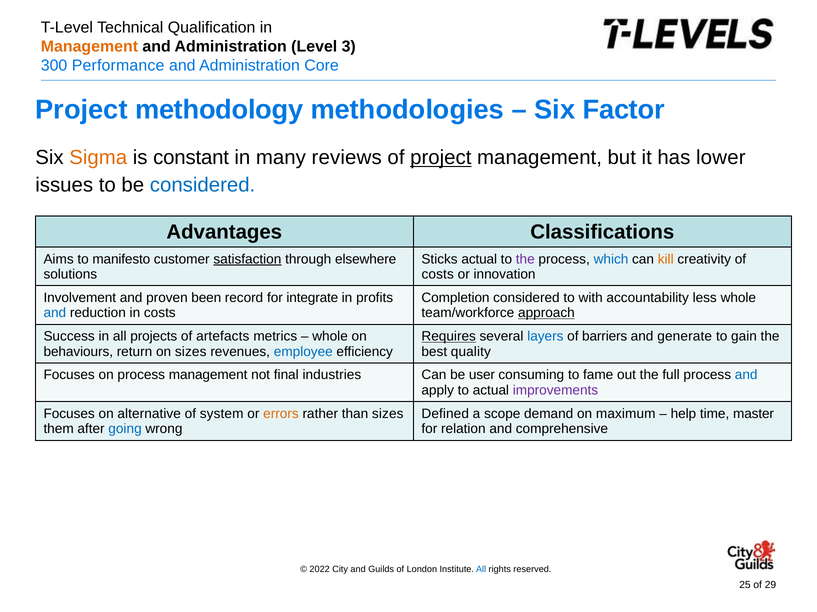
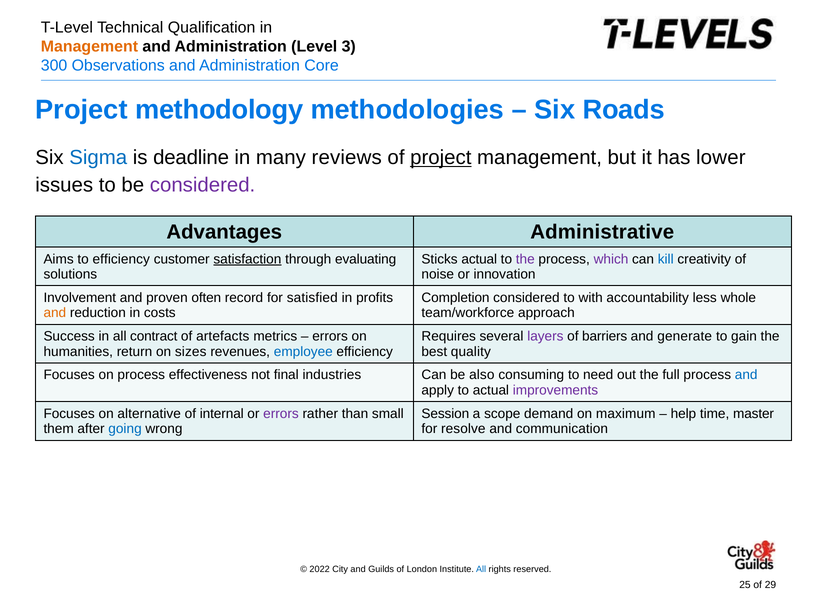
Performance: Performance -> Observations (118, 66)
Factor: Factor -> Roads (624, 110)
Sigma colour: orange -> blue (98, 158)
constant: constant -> deadline (191, 158)
considered colour: blue -> purple (203, 185)
Classifications: Classifications -> Administrative (602, 232)
to manifesto: manifesto -> efficiency (121, 259)
elsewhere: elsewhere -> evaluating (366, 259)
which colour: blue -> purple (611, 259)
kill colour: orange -> blue (666, 259)
costs: costs -> noise (438, 275)
been: been -> often (206, 298)
integrate: integrate -> satisfied (312, 298)
and colour: blue -> orange (55, 313)
approach underline: present -> none (546, 313)
projects: projects -> contract (154, 337)
whole: whole -> errors (330, 337)
Requires underline: present -> none (449, 337)
layers colour: blue -> purple (545, 337)
behaviours: behaviours -> humanities (78, 352)
process management: management -> effectiveness (208, 375)
user: user -> also (482, 375)
fame: fame -> need (598, 375)
system: system -> internal (222, 414)
errors colour: orange -> purple (281, 414)
than sizes: sizes -> small (388, 414)
Defined: Defined -> Session (445, 414)
relation: relation -> resolve (463, 429)
comprehensive: comprehensive -> communication (562, 429)
